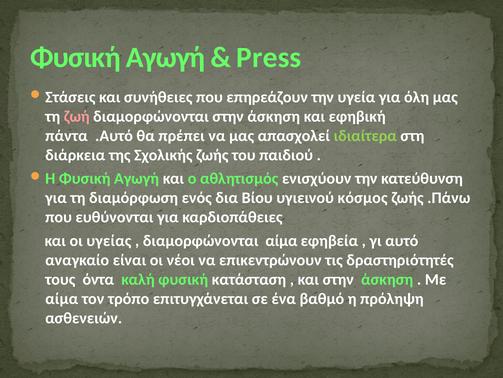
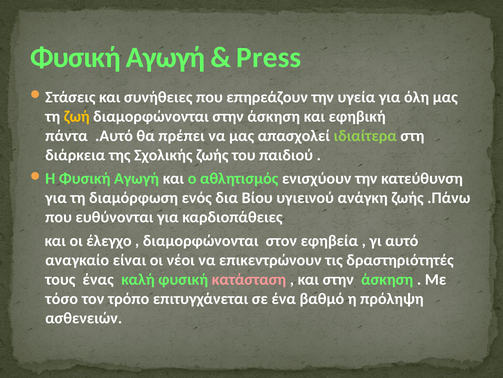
ζωή colour: pink -> yellow (77, 116)
κόσμος: κόσμος -> ανάγκη (363, 198)
υγείας: υγείας -> έλεγχο (109, 240)
διαμορφώνονται αίμα: αίμα -> στον (281, 240)
όντα: όντα -> ένας (98, 279)
κατάσταση colour: white -> pink (249, 279)
αίμα: αίμα -> τόσο (62, 298)
